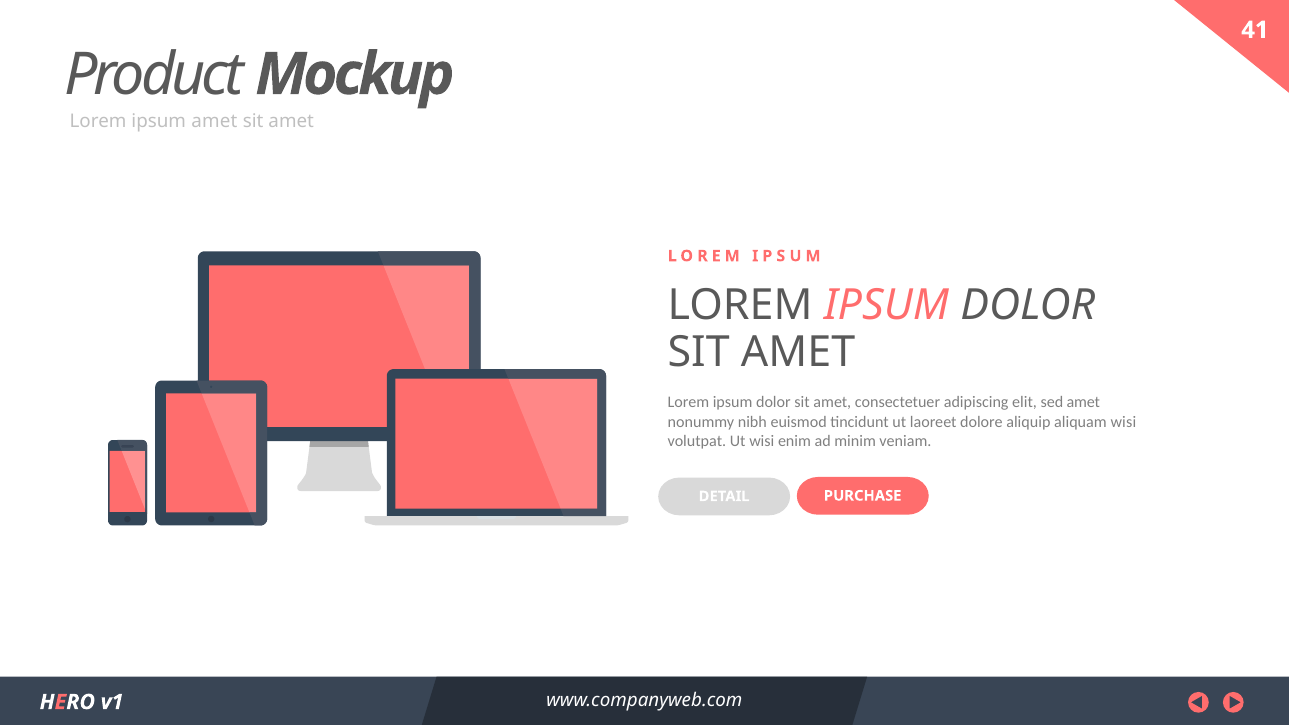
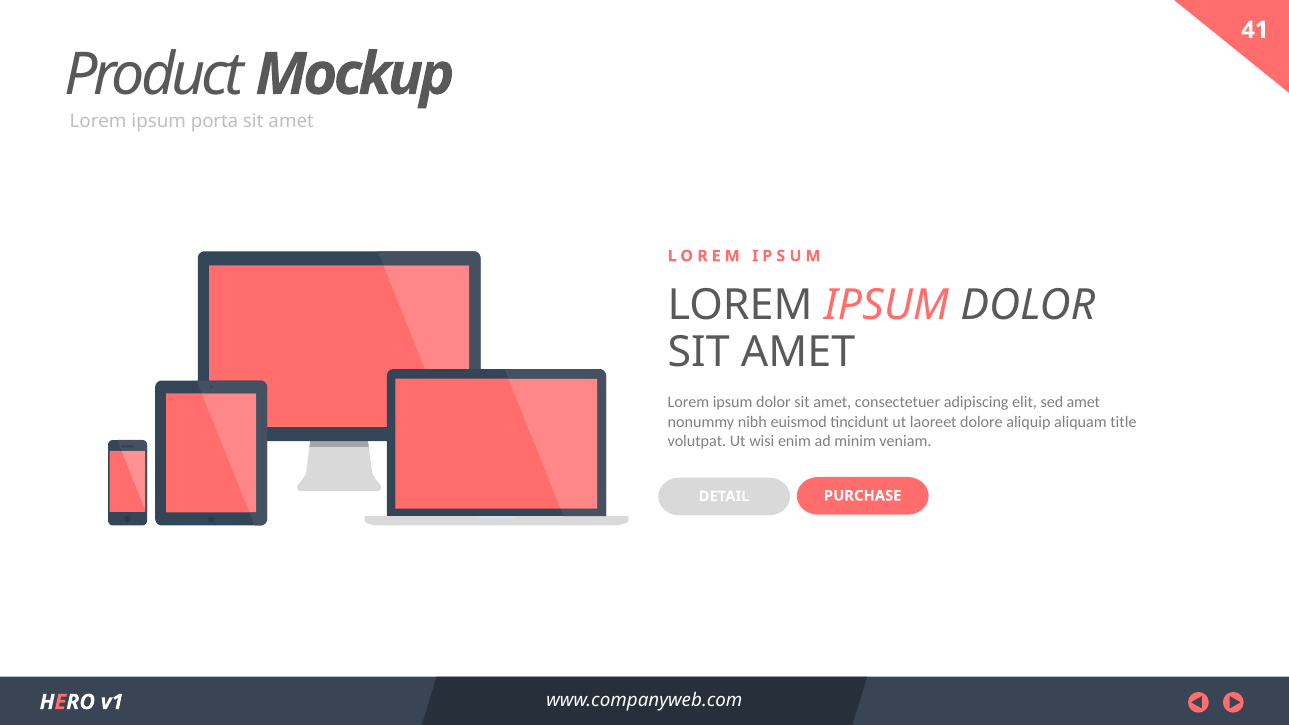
ipsum amet: amet -> porta (215, 121)
aliquam wisi: wisi -> title (1123, 422)
